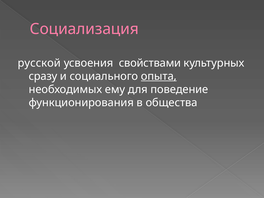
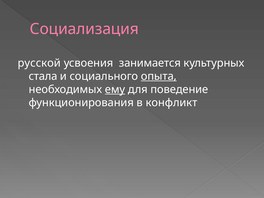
свойствами: свойствами -> занимается (150, 63)
сразу: сразу -> стала (43, 76)
ему underline: none -> present (115, 89)
общества: общества -> конфликт (172, 103)
